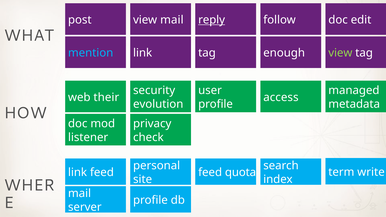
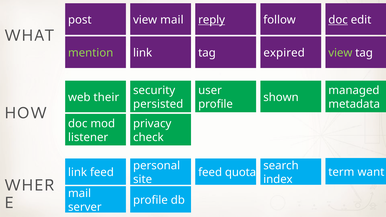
doc underline: none -> present (338, 20)
mention colour: light blue -> light green (91, 53)
enough: enough -> expired (284, 53)
access: access -> shown (281, 97)
evolution: evolution -> persisted (158, 104)
write: write -> want (371, 172)
